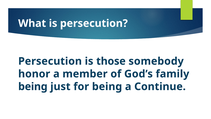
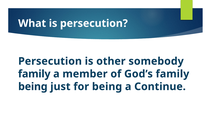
those: those -> other (111, 61)
honor: honor -> family (34, 74)
